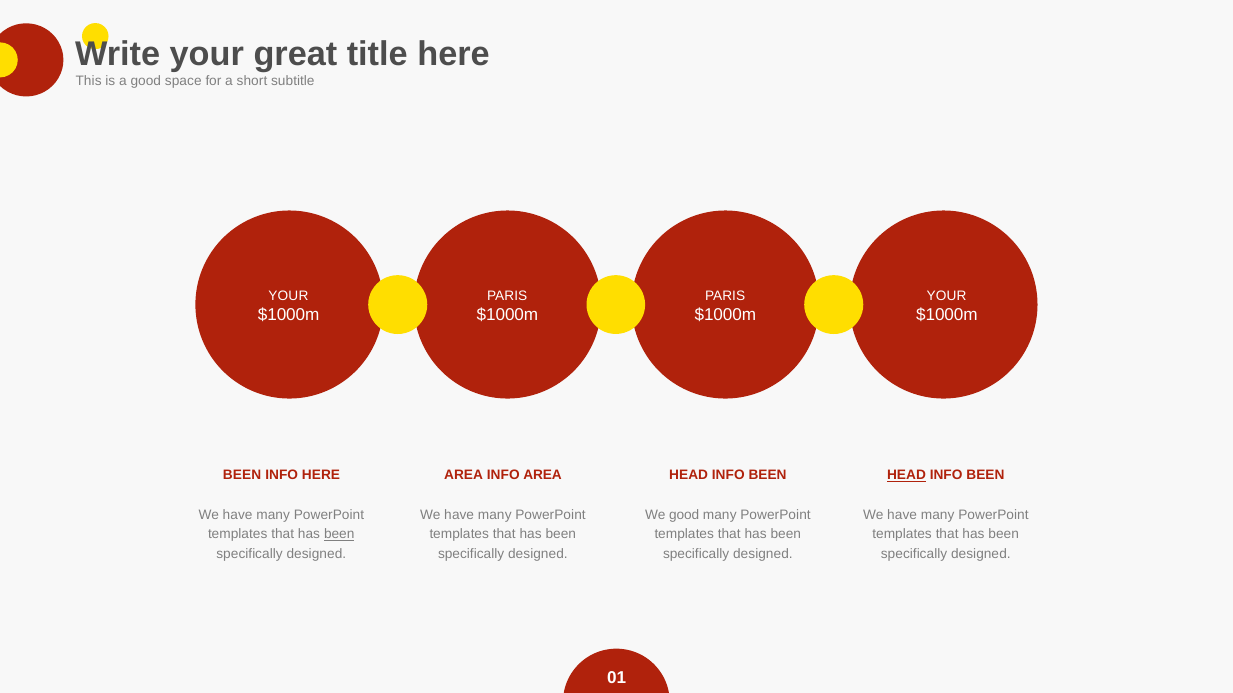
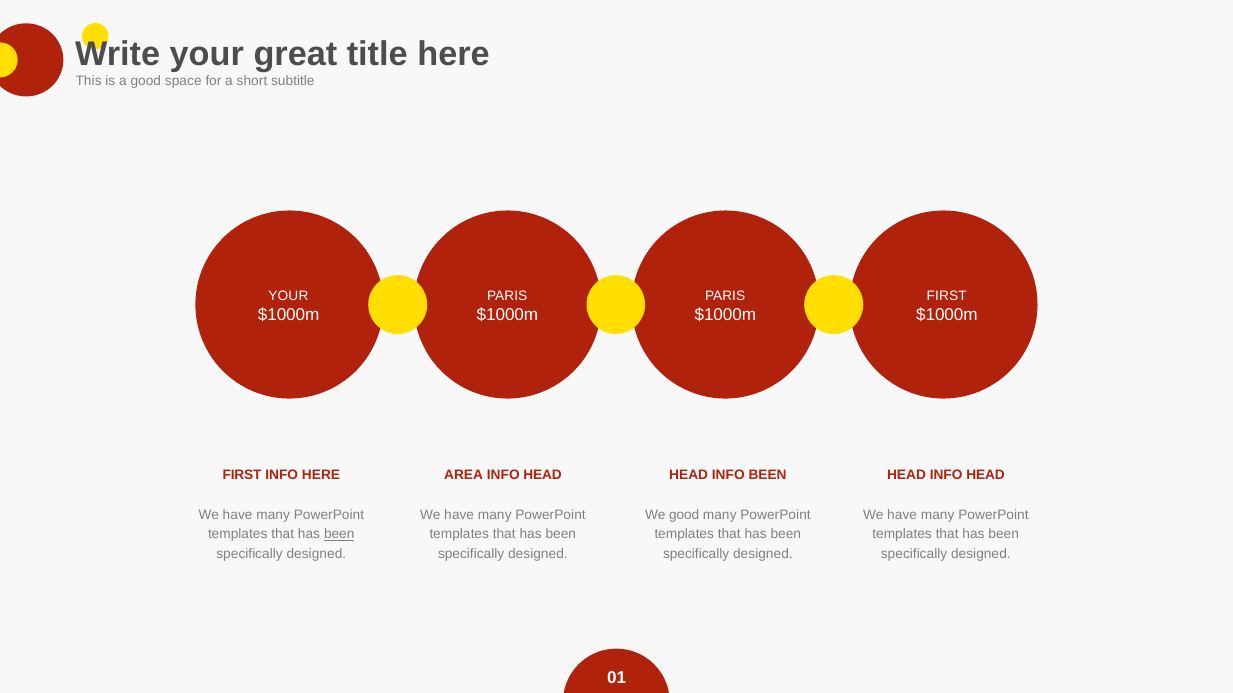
YOUR: YOUR -> FIRST (947, 296)
BEEN: BEEN -> FIRST (242, 476)
AREA: AREA -> HEAD (543, 476)
HEAD underline: present -> none (906, 476)
BEEN: BEEN -> HEAD (986, 476)
